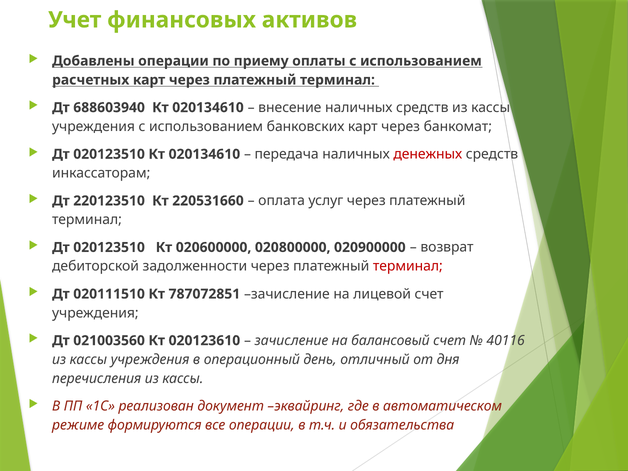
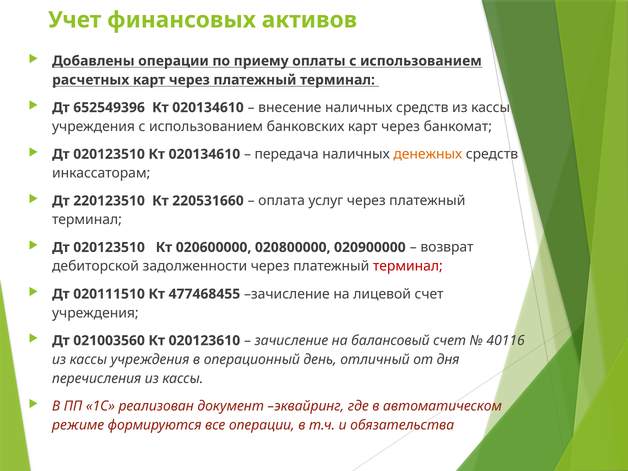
688603940: 688603940 -> 652549396 (109, 108)
денежных colour: red -> orange (428, 154)
787072851: 787072851 -> 477468455 (204, 294)
